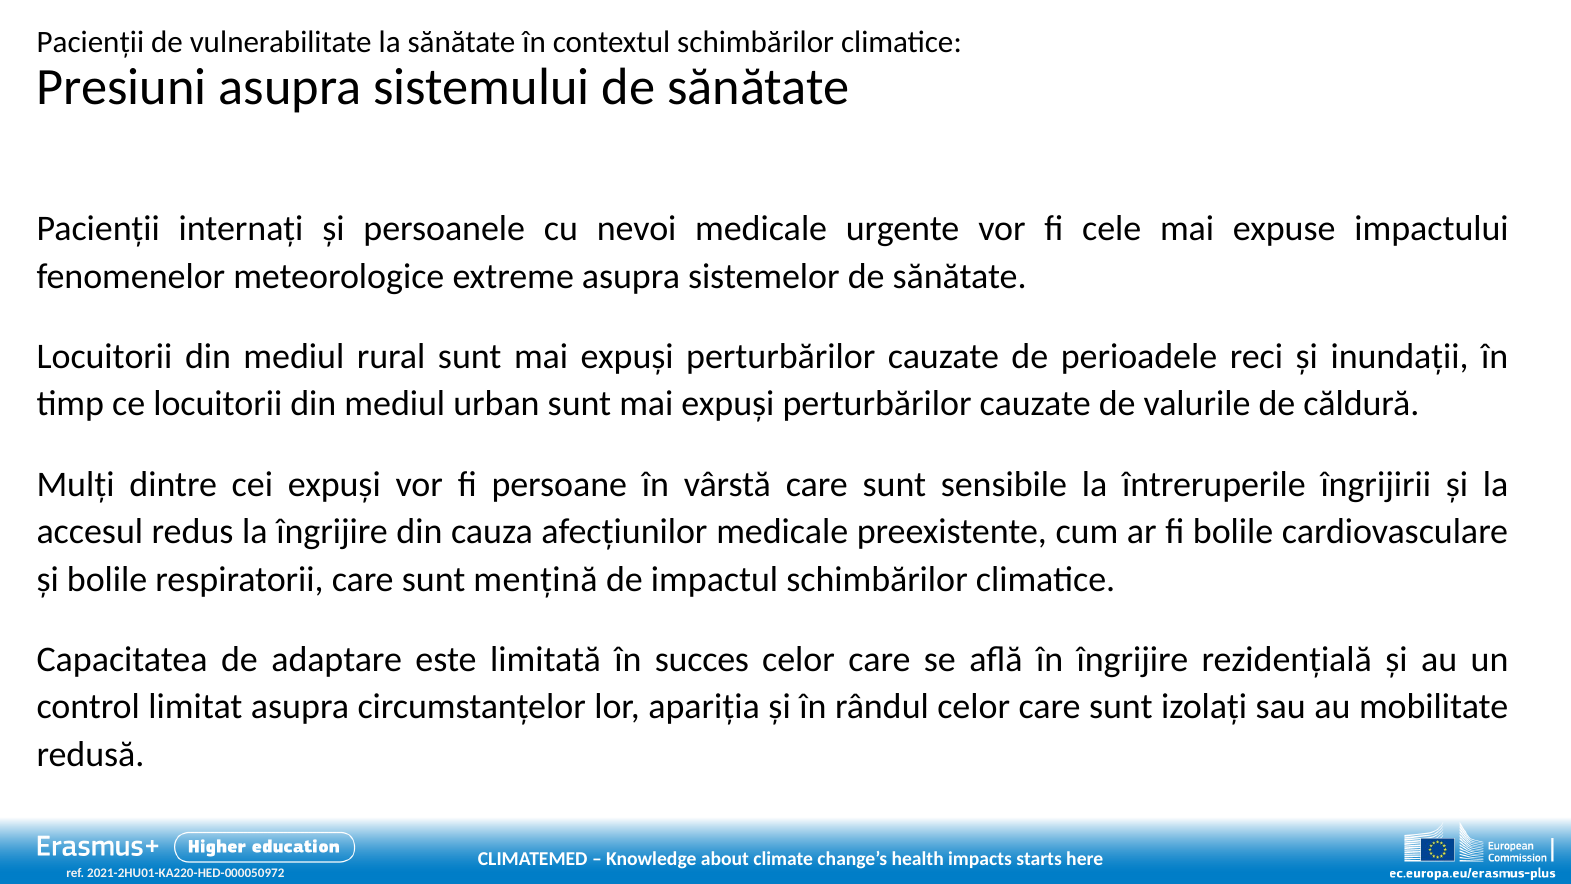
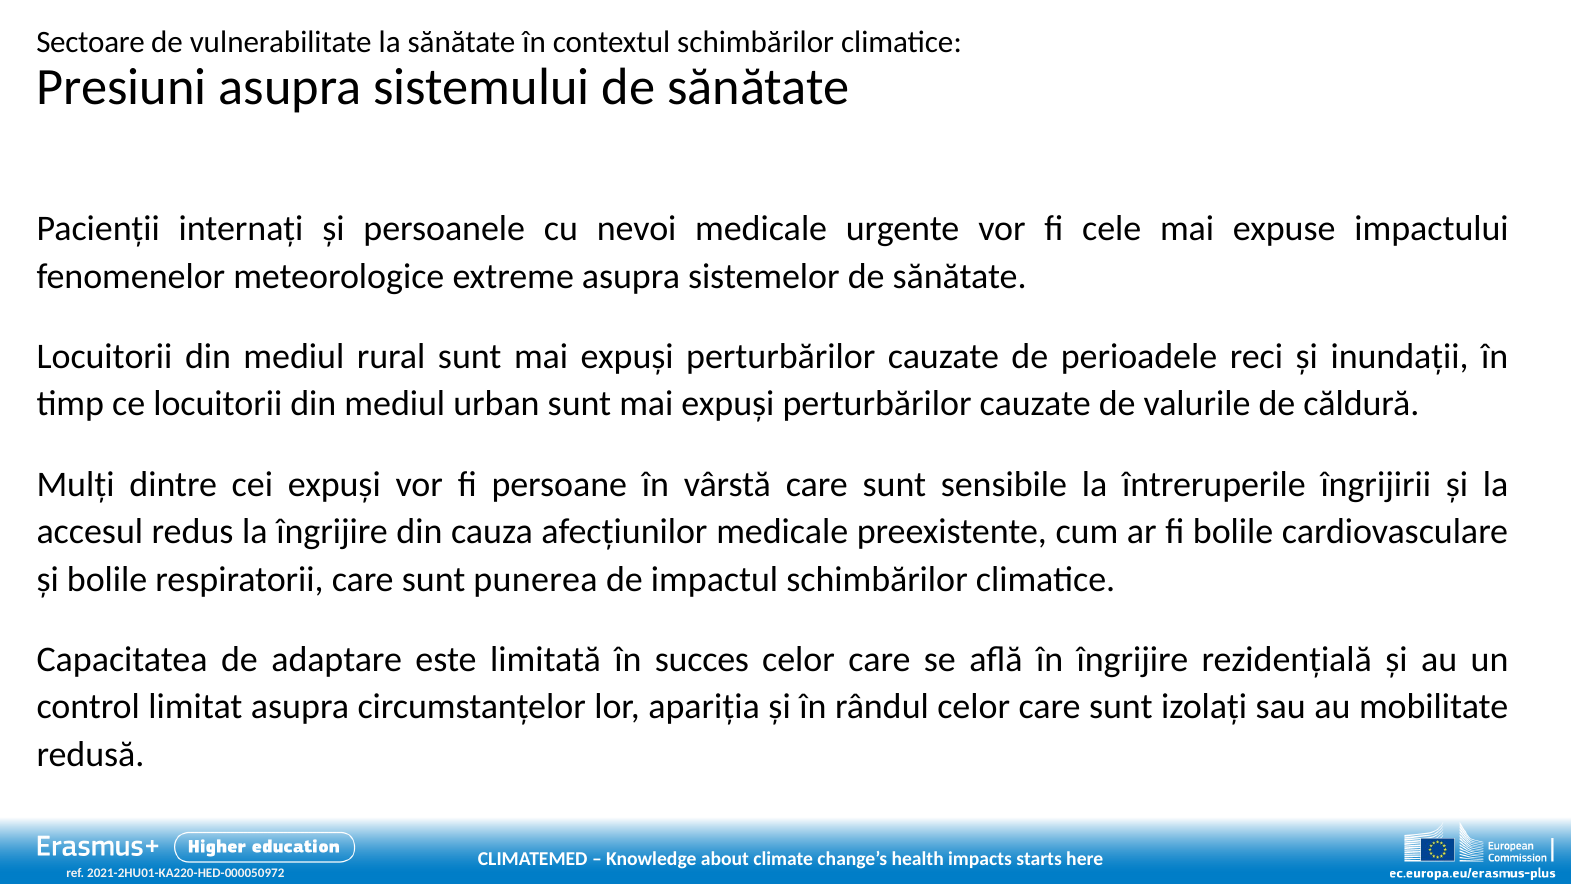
Pacienții: Pacienții -> Sectoare (91, 42)
mențină: mențină -> punerea (535, 579)
